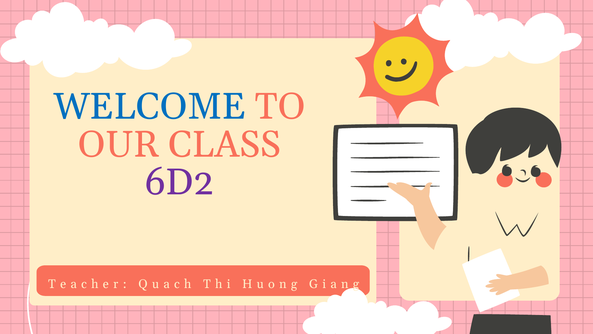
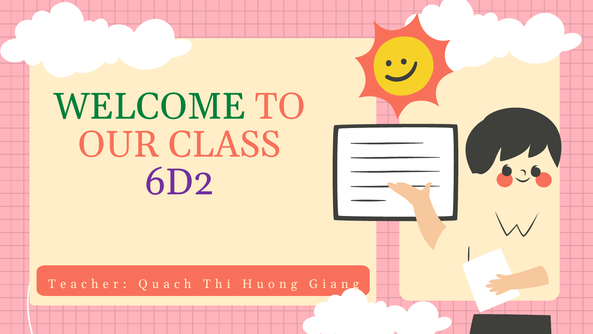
WELCOME colour: blue -> green (150, 106)
